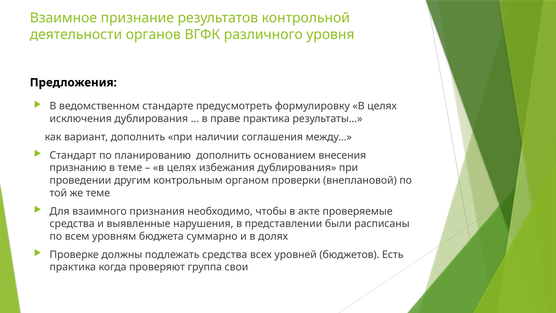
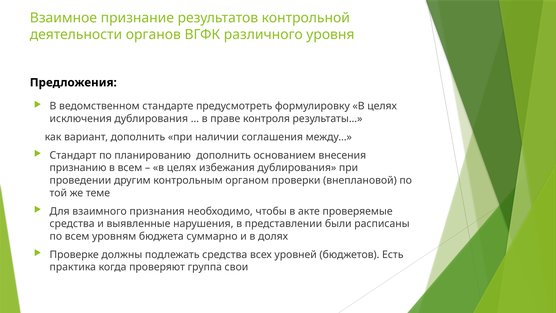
праве практика: практика -> контроля (267, 119)
в теме: теме -> всем (130, 168)
